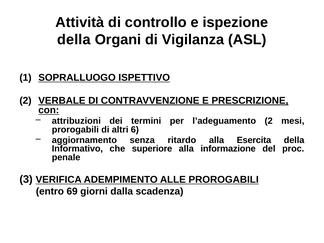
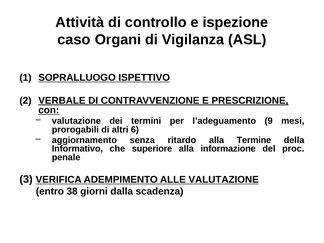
della: della -> caso (74, 40)
attribuzioni: attribuzioni -> valutazione (76, 121)
l’adeguamento 2: 2 -> 9 (269, 121)
Esercita: Esercita -> Termine (254, 140)
ALLE PROROGABILI: PROROGABILI -> VALUTAZIONE (224, 180)
69: 69 -> 38 (72, 191)
